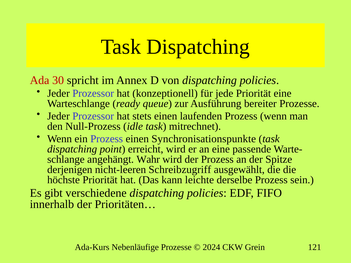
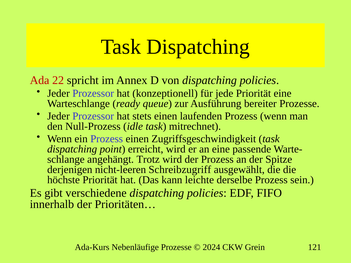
30: 30 -> 22 (58, 80)
Synchronisationspunkte: Synchronisationspunkte -> Zugriffsgeschwindigkeit (204, 139)
Wahr: Wahr -> Trotz (148, 159)
